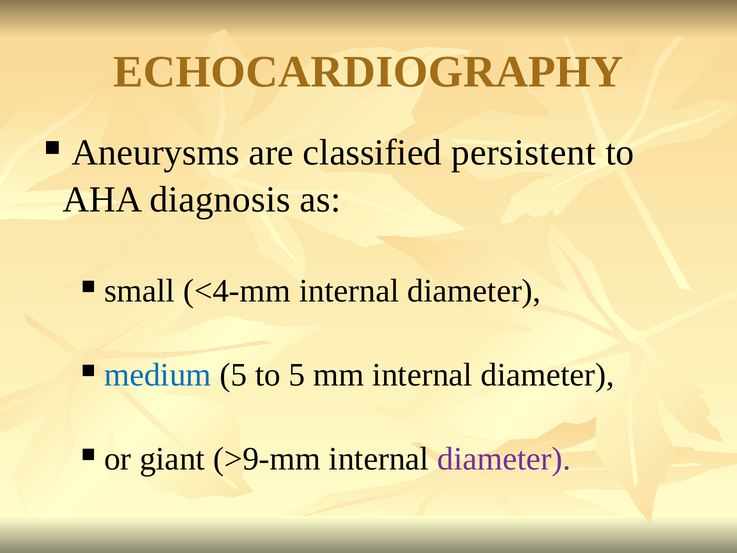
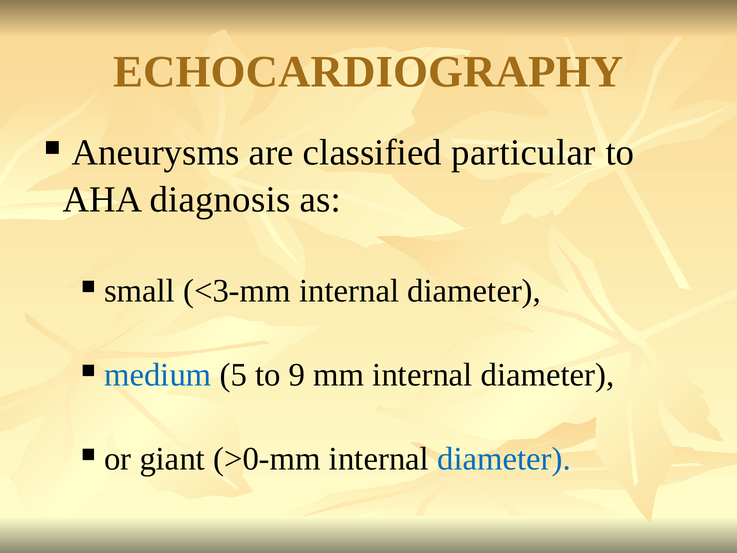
persistent: persistent -> particular (524, 152)
<4-mm: <4-mm -> <3-mm (237, 291)
to 5: 5 -> 9 (297, 375)
>9-mm: >9-mm -> >0-mm (267, 459)
diameter colour: purple -> blue (504, 459)
